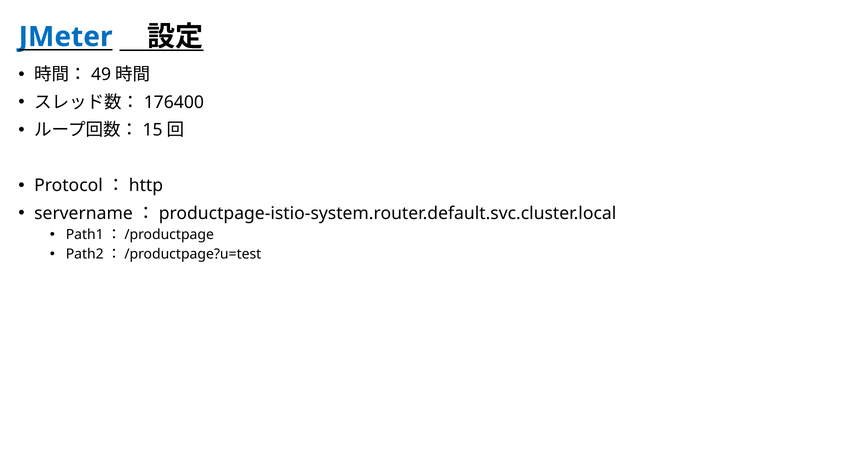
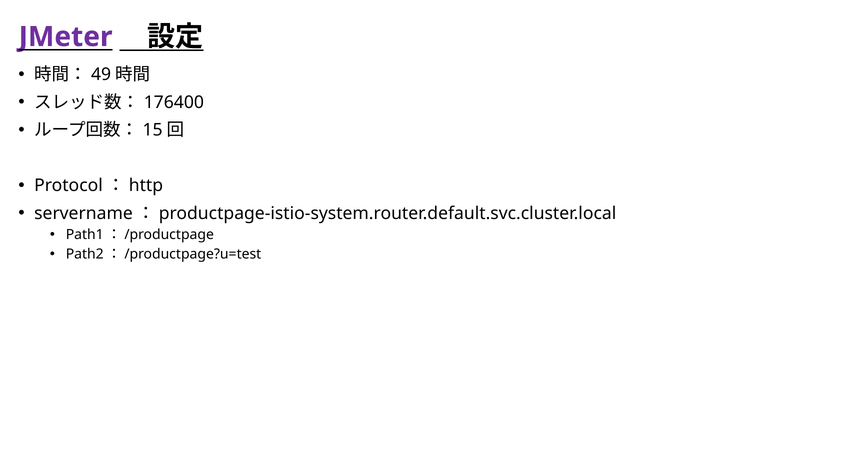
JMeter colour: blue -> purple (66, 37)
